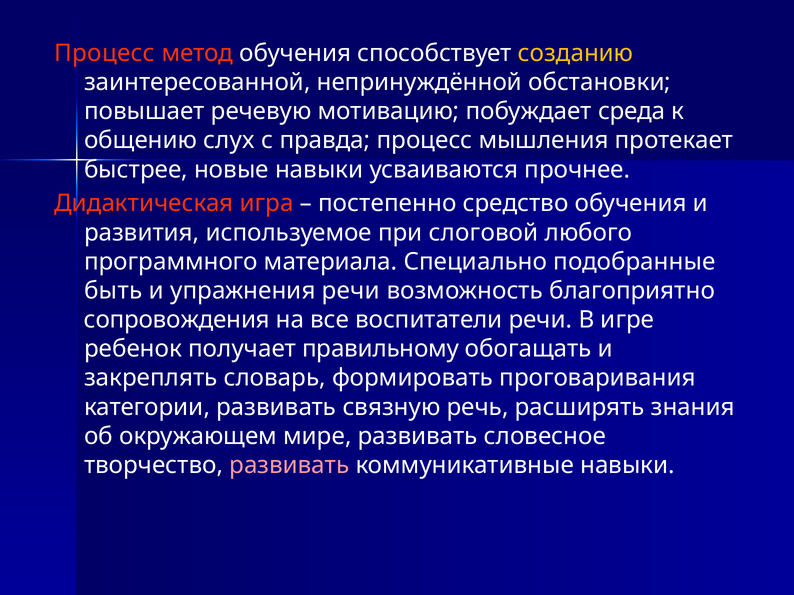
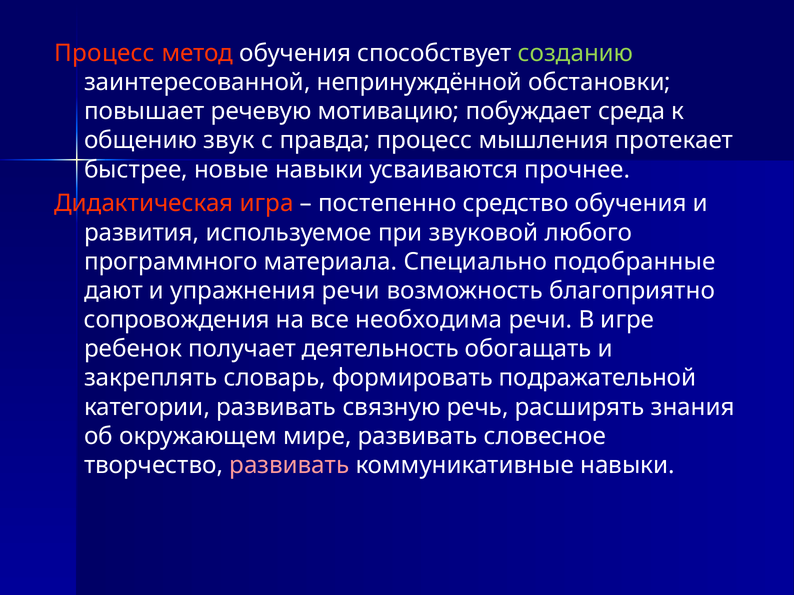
созданию colour: yellow -> light green (576, 53)
слух: слух -> звук (229, 141)
слоговой: слоговой -> звуковой (484, 233)
быть: быть -> дают (113, 291)
воспитатели: воспитатели -> необходима (429, 320)
правильному: правильному -> деятельность (381, 349)
проговаривания: проговаривания -> подражательной (598, 378)
